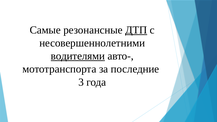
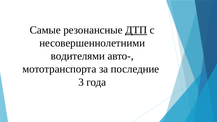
водителями underline: present -> none (78, 56)
